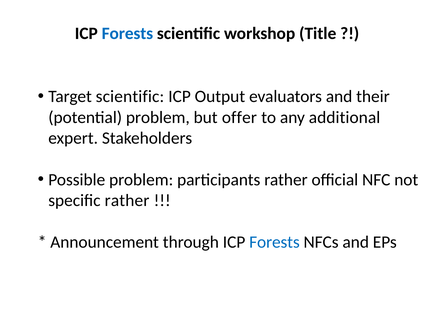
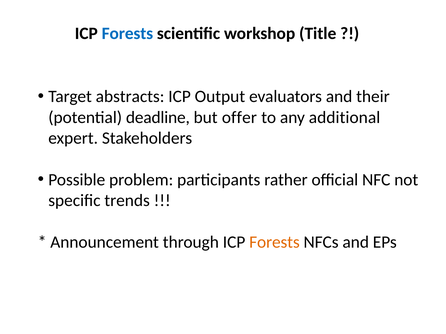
Target scientific: scientific -> abstracts (130, 97)
potential problem: problem -> deadline (158, 118)
specific rather: rather -> trends (127, 201)
Forests colour: blue -> orange (274, 242)
